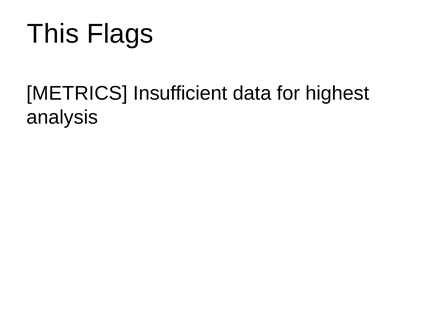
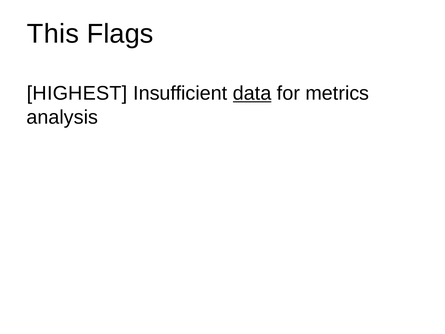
METRICS: METRICS -> HIGHEST (77, 93)
data underline: none -> present (252, 93)
highest: highest -> metrics (337, 93)
